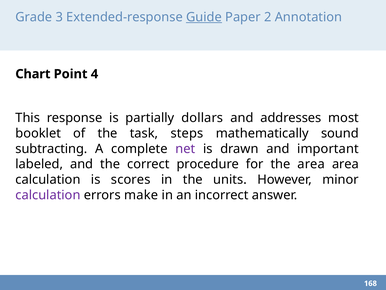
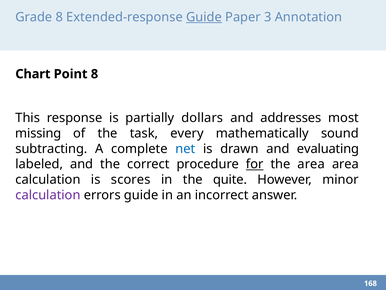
Grade 3: 3 -> 8 (59, 17)
2: 2 -> 3 (268, 17)
Point 4: 4 -> 8 (94, 74)
booklet: booklet -> missing (38, 133)
steps: steps -> every (187, 133)
net colour: purple -> blue (185, 149)
important: important -> evaluating (328, 149)
for underline: none -> present (255, 164)
units: units -> quite (230, 179)
errors make: make -> guide (141, 195)
